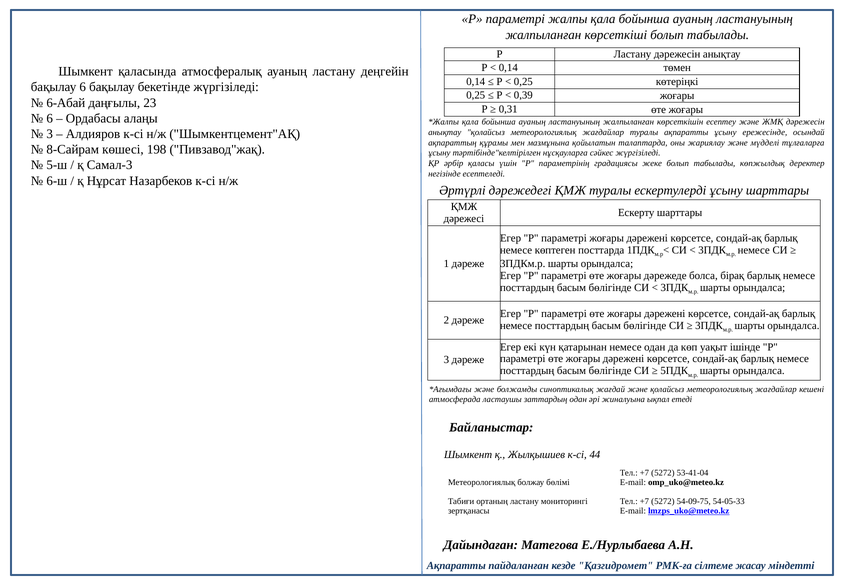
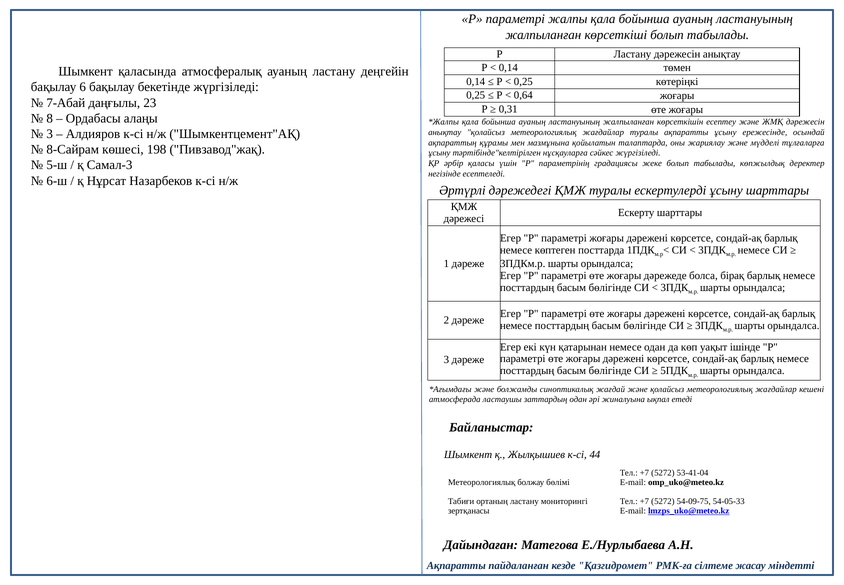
0,39: 0,39 -> 0,64 (523, 95)
6-Абай: 6-Абай -> 7-Абай (66, 103)
6: 6 -> 8 (50, 118)
